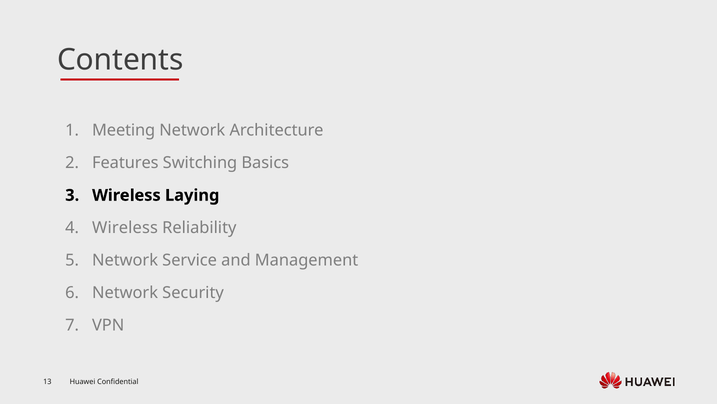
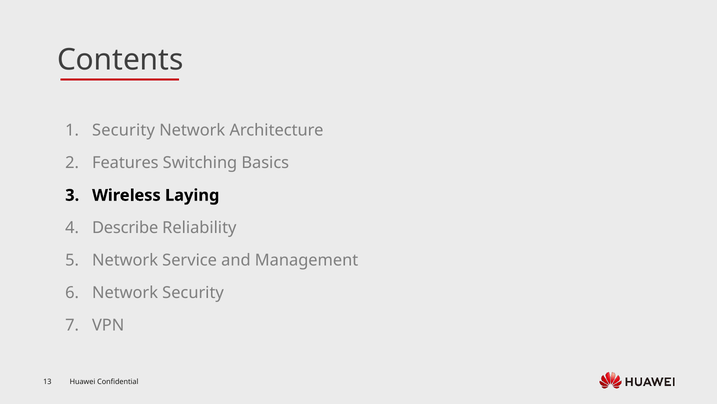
Meeting: Meeting -> Security (123, 130)
Wireless: Wireless -> Describe (125, 228)
